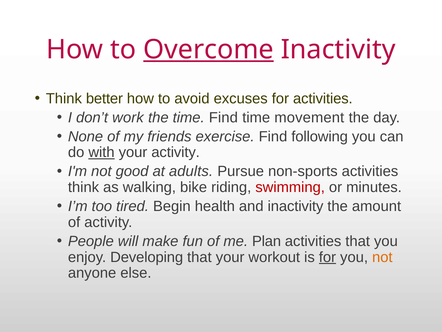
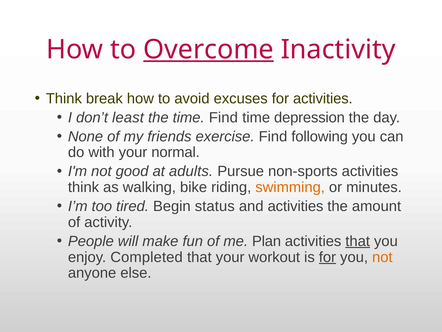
better: better -> break (104, 98)
work: work -> least (128, 117)
movement: movement -> depression (309, 117)
with underline: present -> none (102, 152)
your activity: activity -> normal (176, 152)
swimming colour: red -> orange (290, 187)
health: health -> status (215, 206)
and inactivity: inactivity -> activities (296, 206)
that underline: none -> present (358, 241)
Developing: Developing -> Completed (147, 257)
